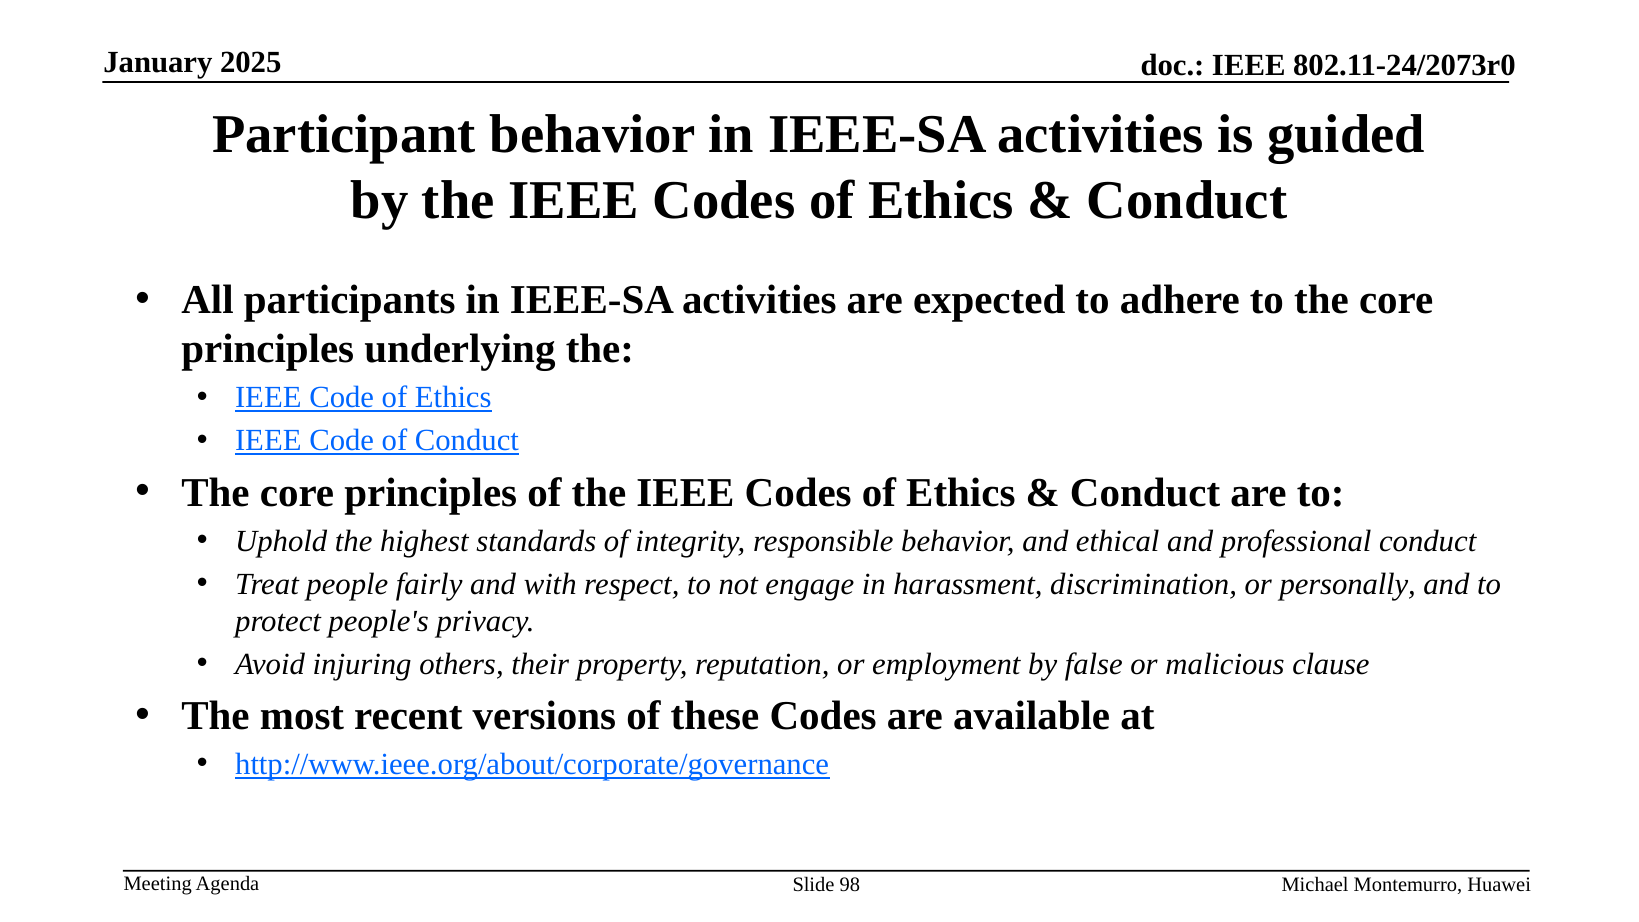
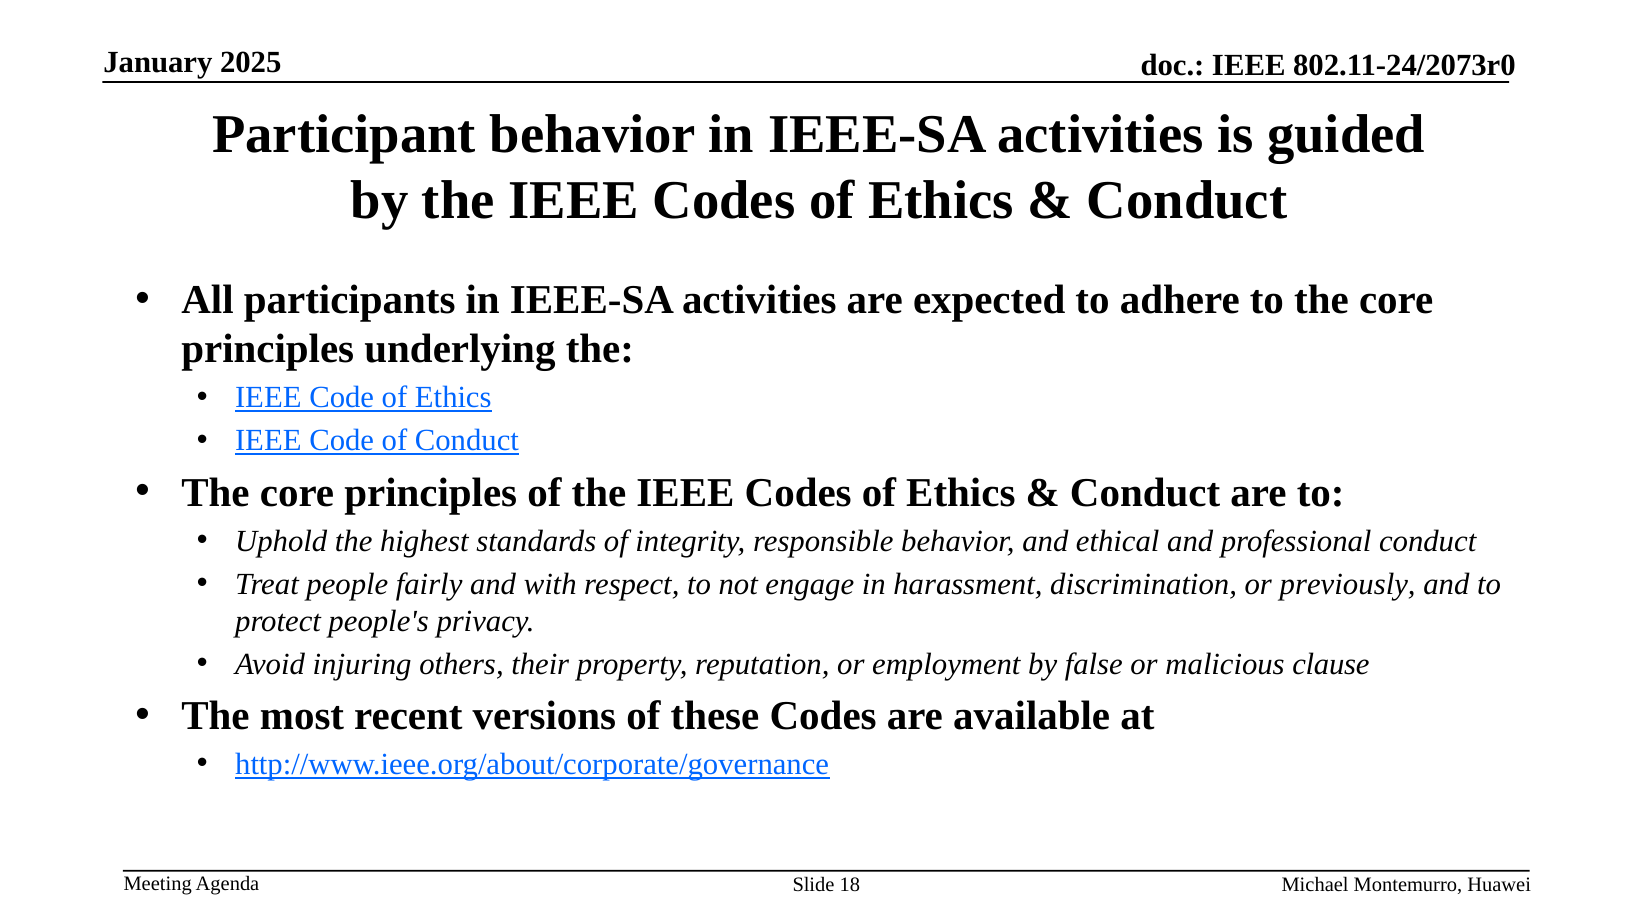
personally: personally -> previously (1348, 584)
98: 98 -> 18 (850, 884)
